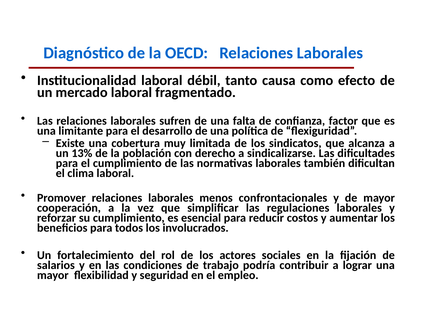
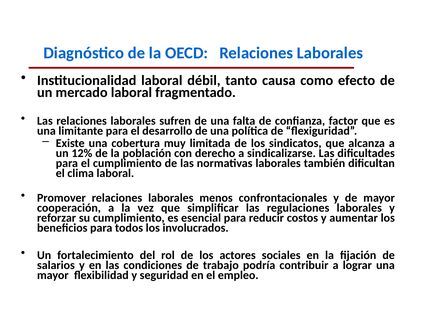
13%: 13% -> 12% (82, 154)
